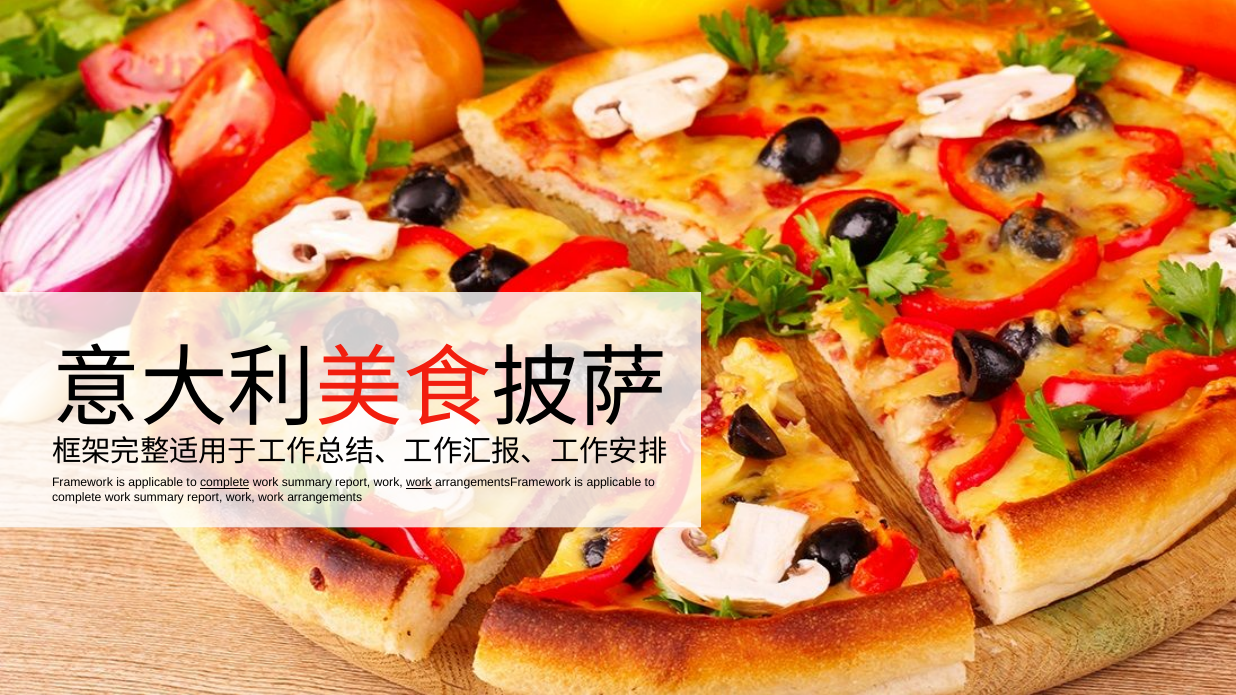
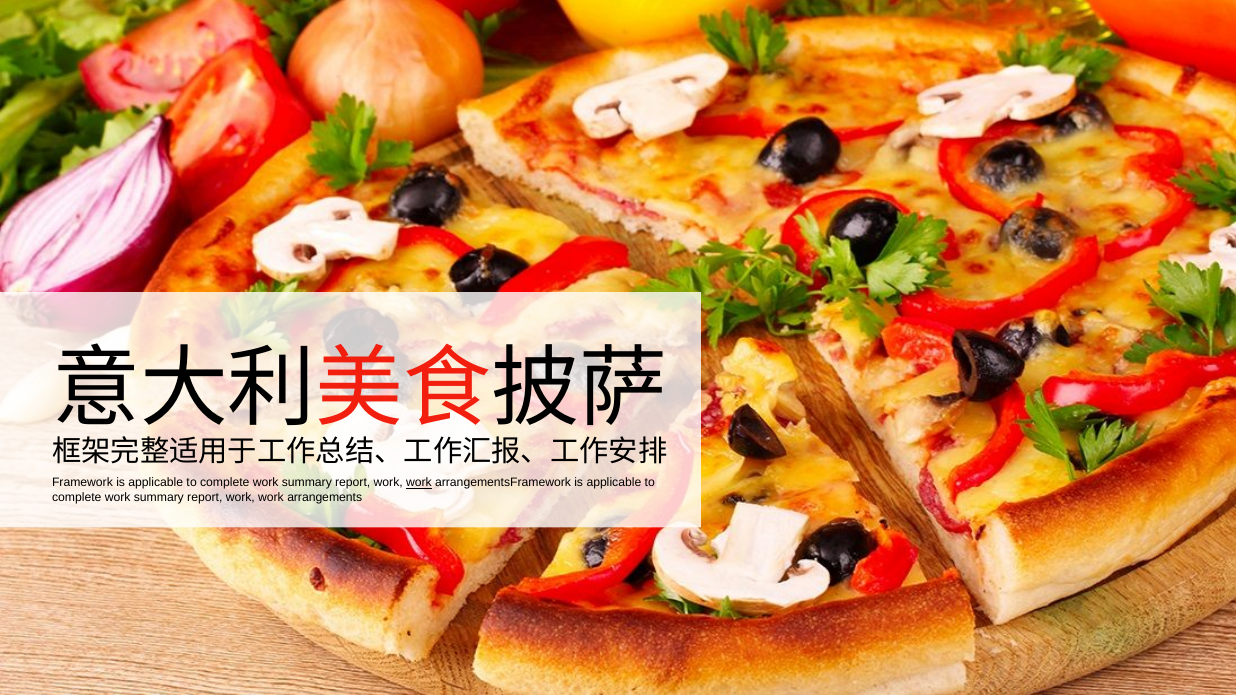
complete underline: present -> none (225, 483)
